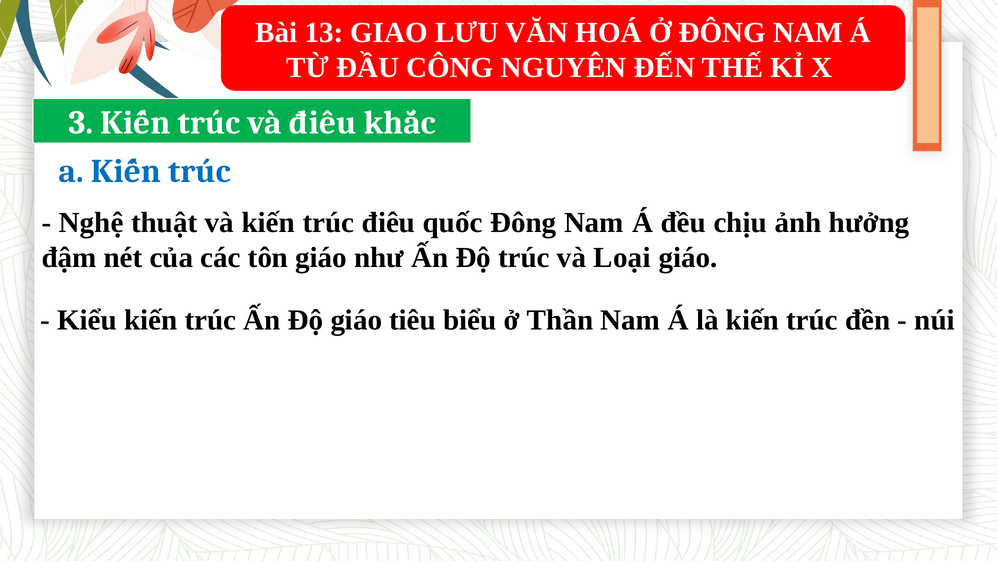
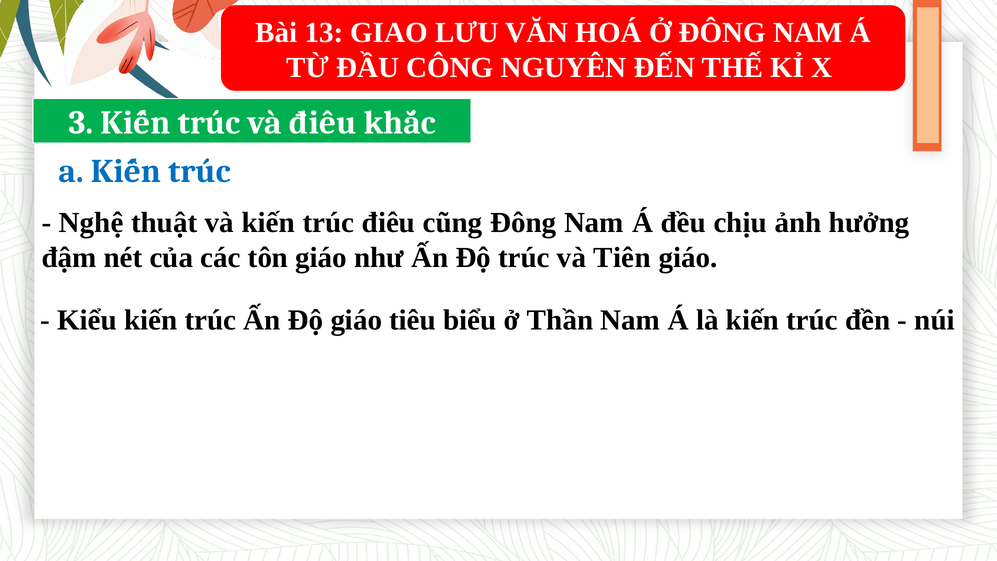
quốc: quốc -> cũng (453, 223)
Loại: Loại -> Tiên (622, 258)
